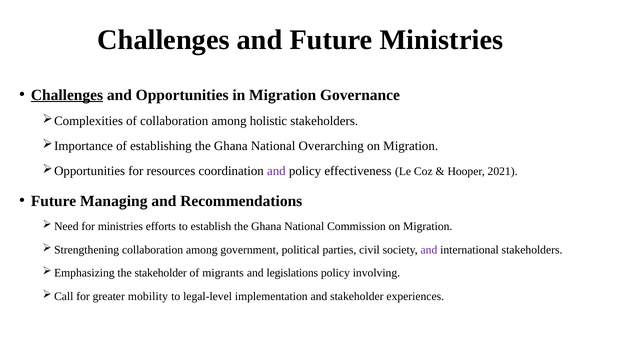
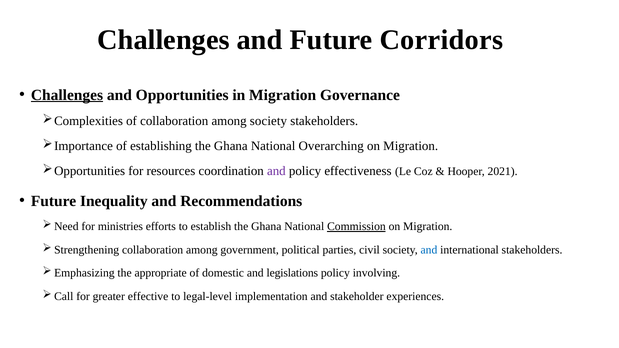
Future Ministries: Ministries -> Corridors (441, 40)
among holistic: holistic -> society (268, 121)
Managing: Managing -> Inequality (114, 201)
Commission underline: none -> present (356, 227)
and colour: purple -> blue (429, 250)
the stakeholder: stakeholder -> appropriate (161, 273)
migrants: migrants -> domestic (223, 273)
mobility: mobility -> effective (148, 296)
